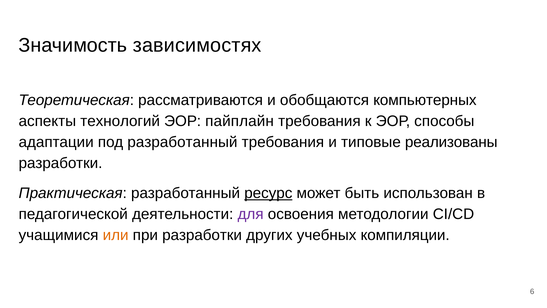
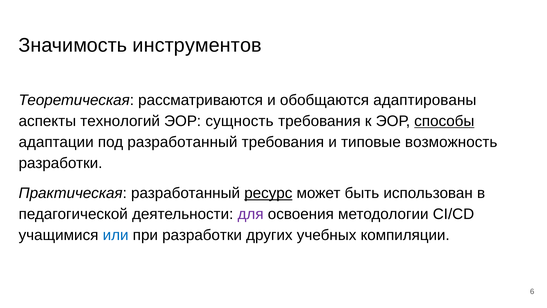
зависимостях: зависимостях -> инструментов (197, 45)
компьютерных: компьютерных -> адаптированы (425, 100)
пайплайн: пайплайн -> сущность (240, 121)
способы underline: none -> present (444, 121)
реализованы: реализованы -> возможность (451, 142)
или colour: orange -> blue (116, 235)
